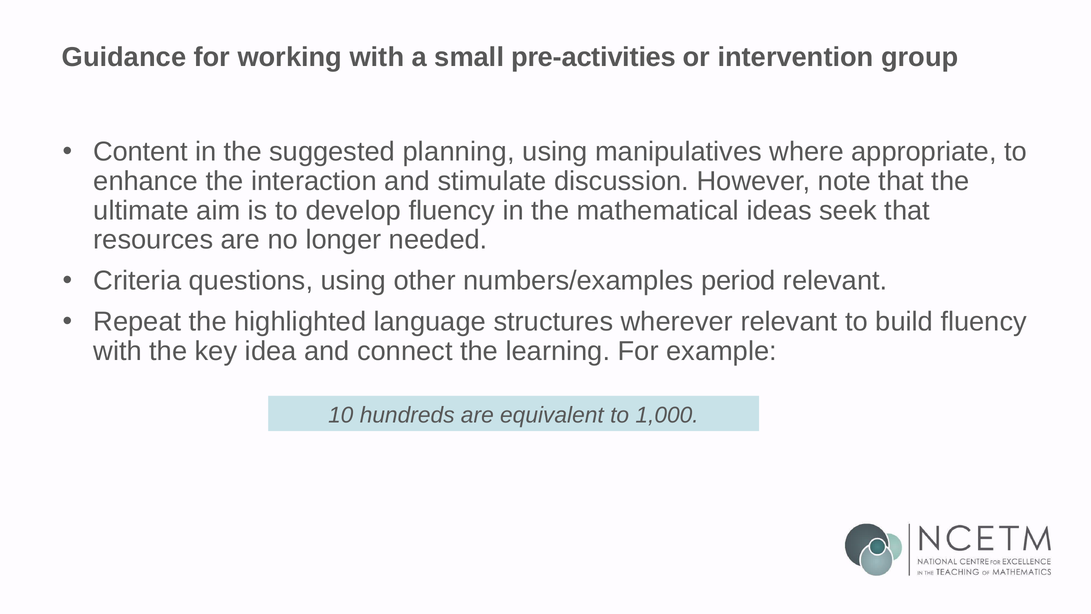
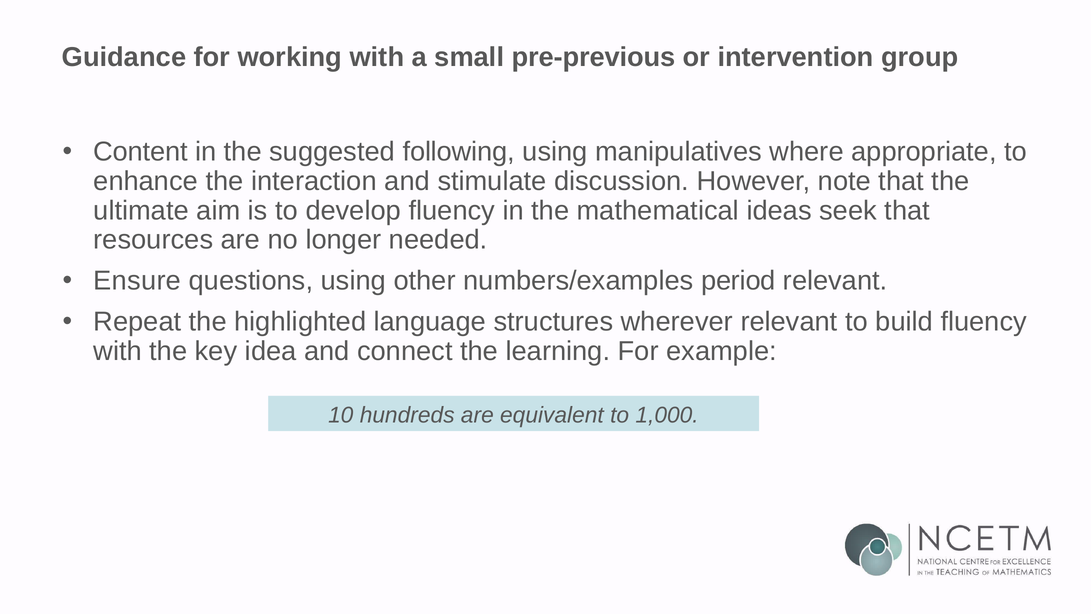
pre-activities: pre-activities -> pre-previous (594, 57)
planning: planning -> following (459, 152)
Criteria: Criteria -> Ensure (137, 281)
